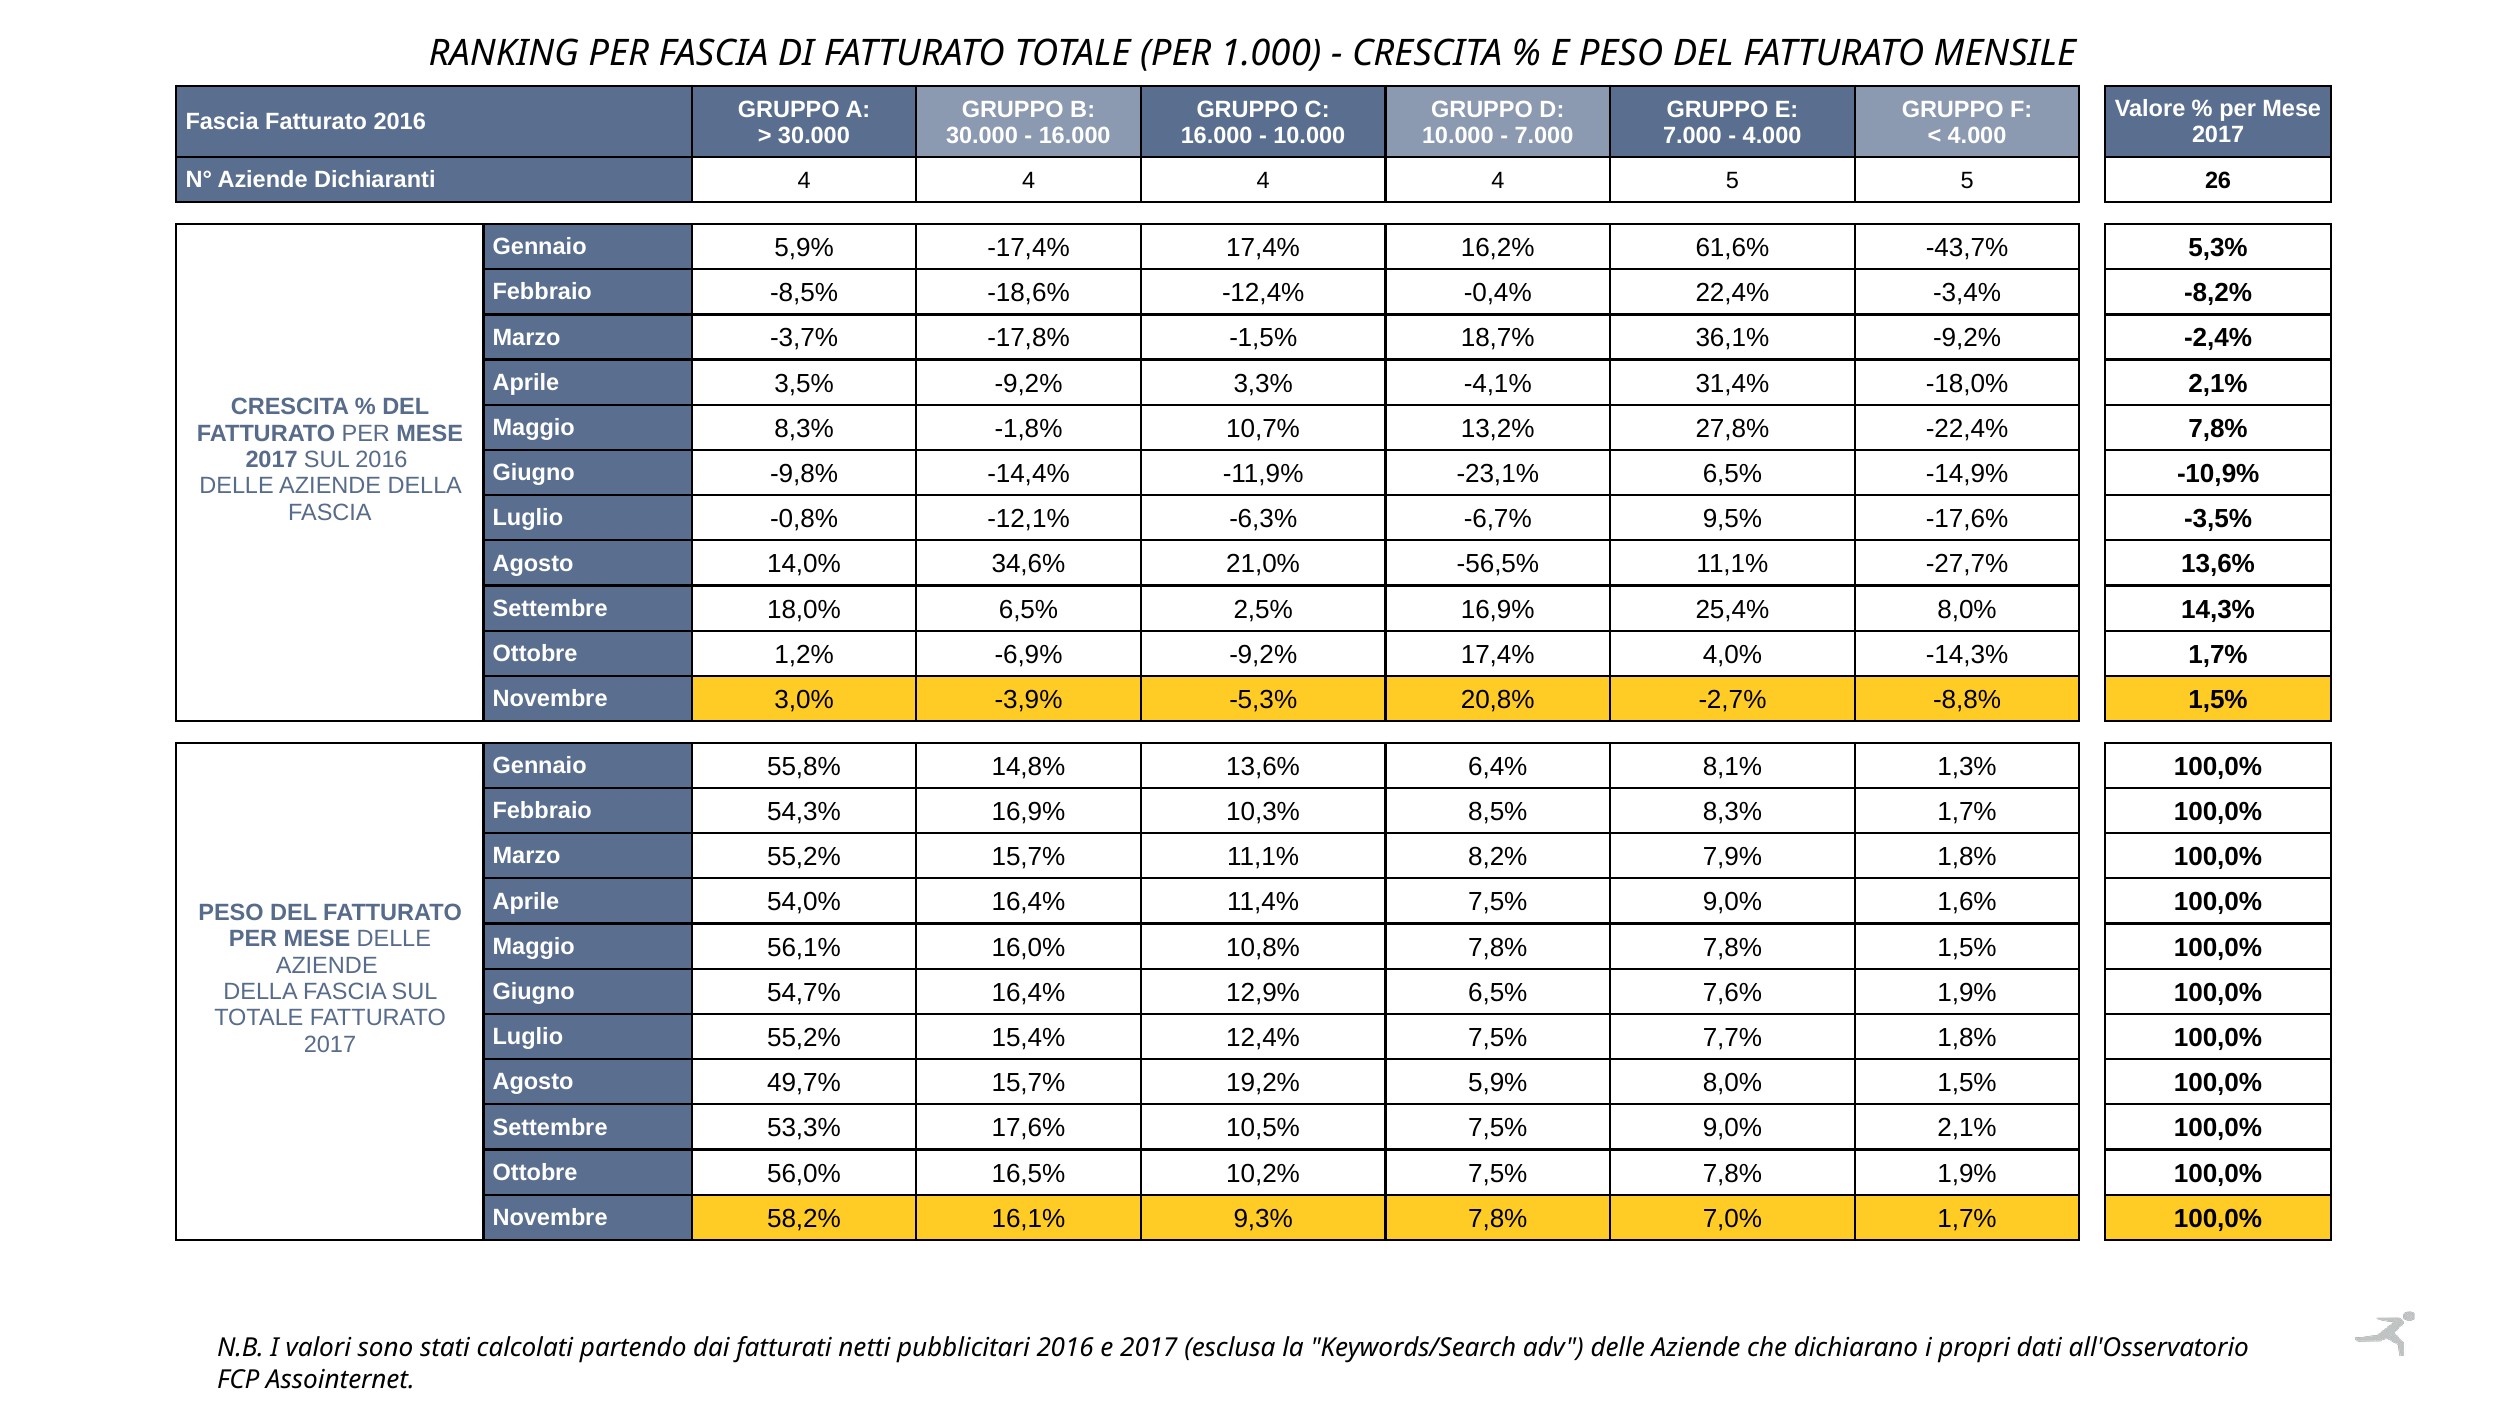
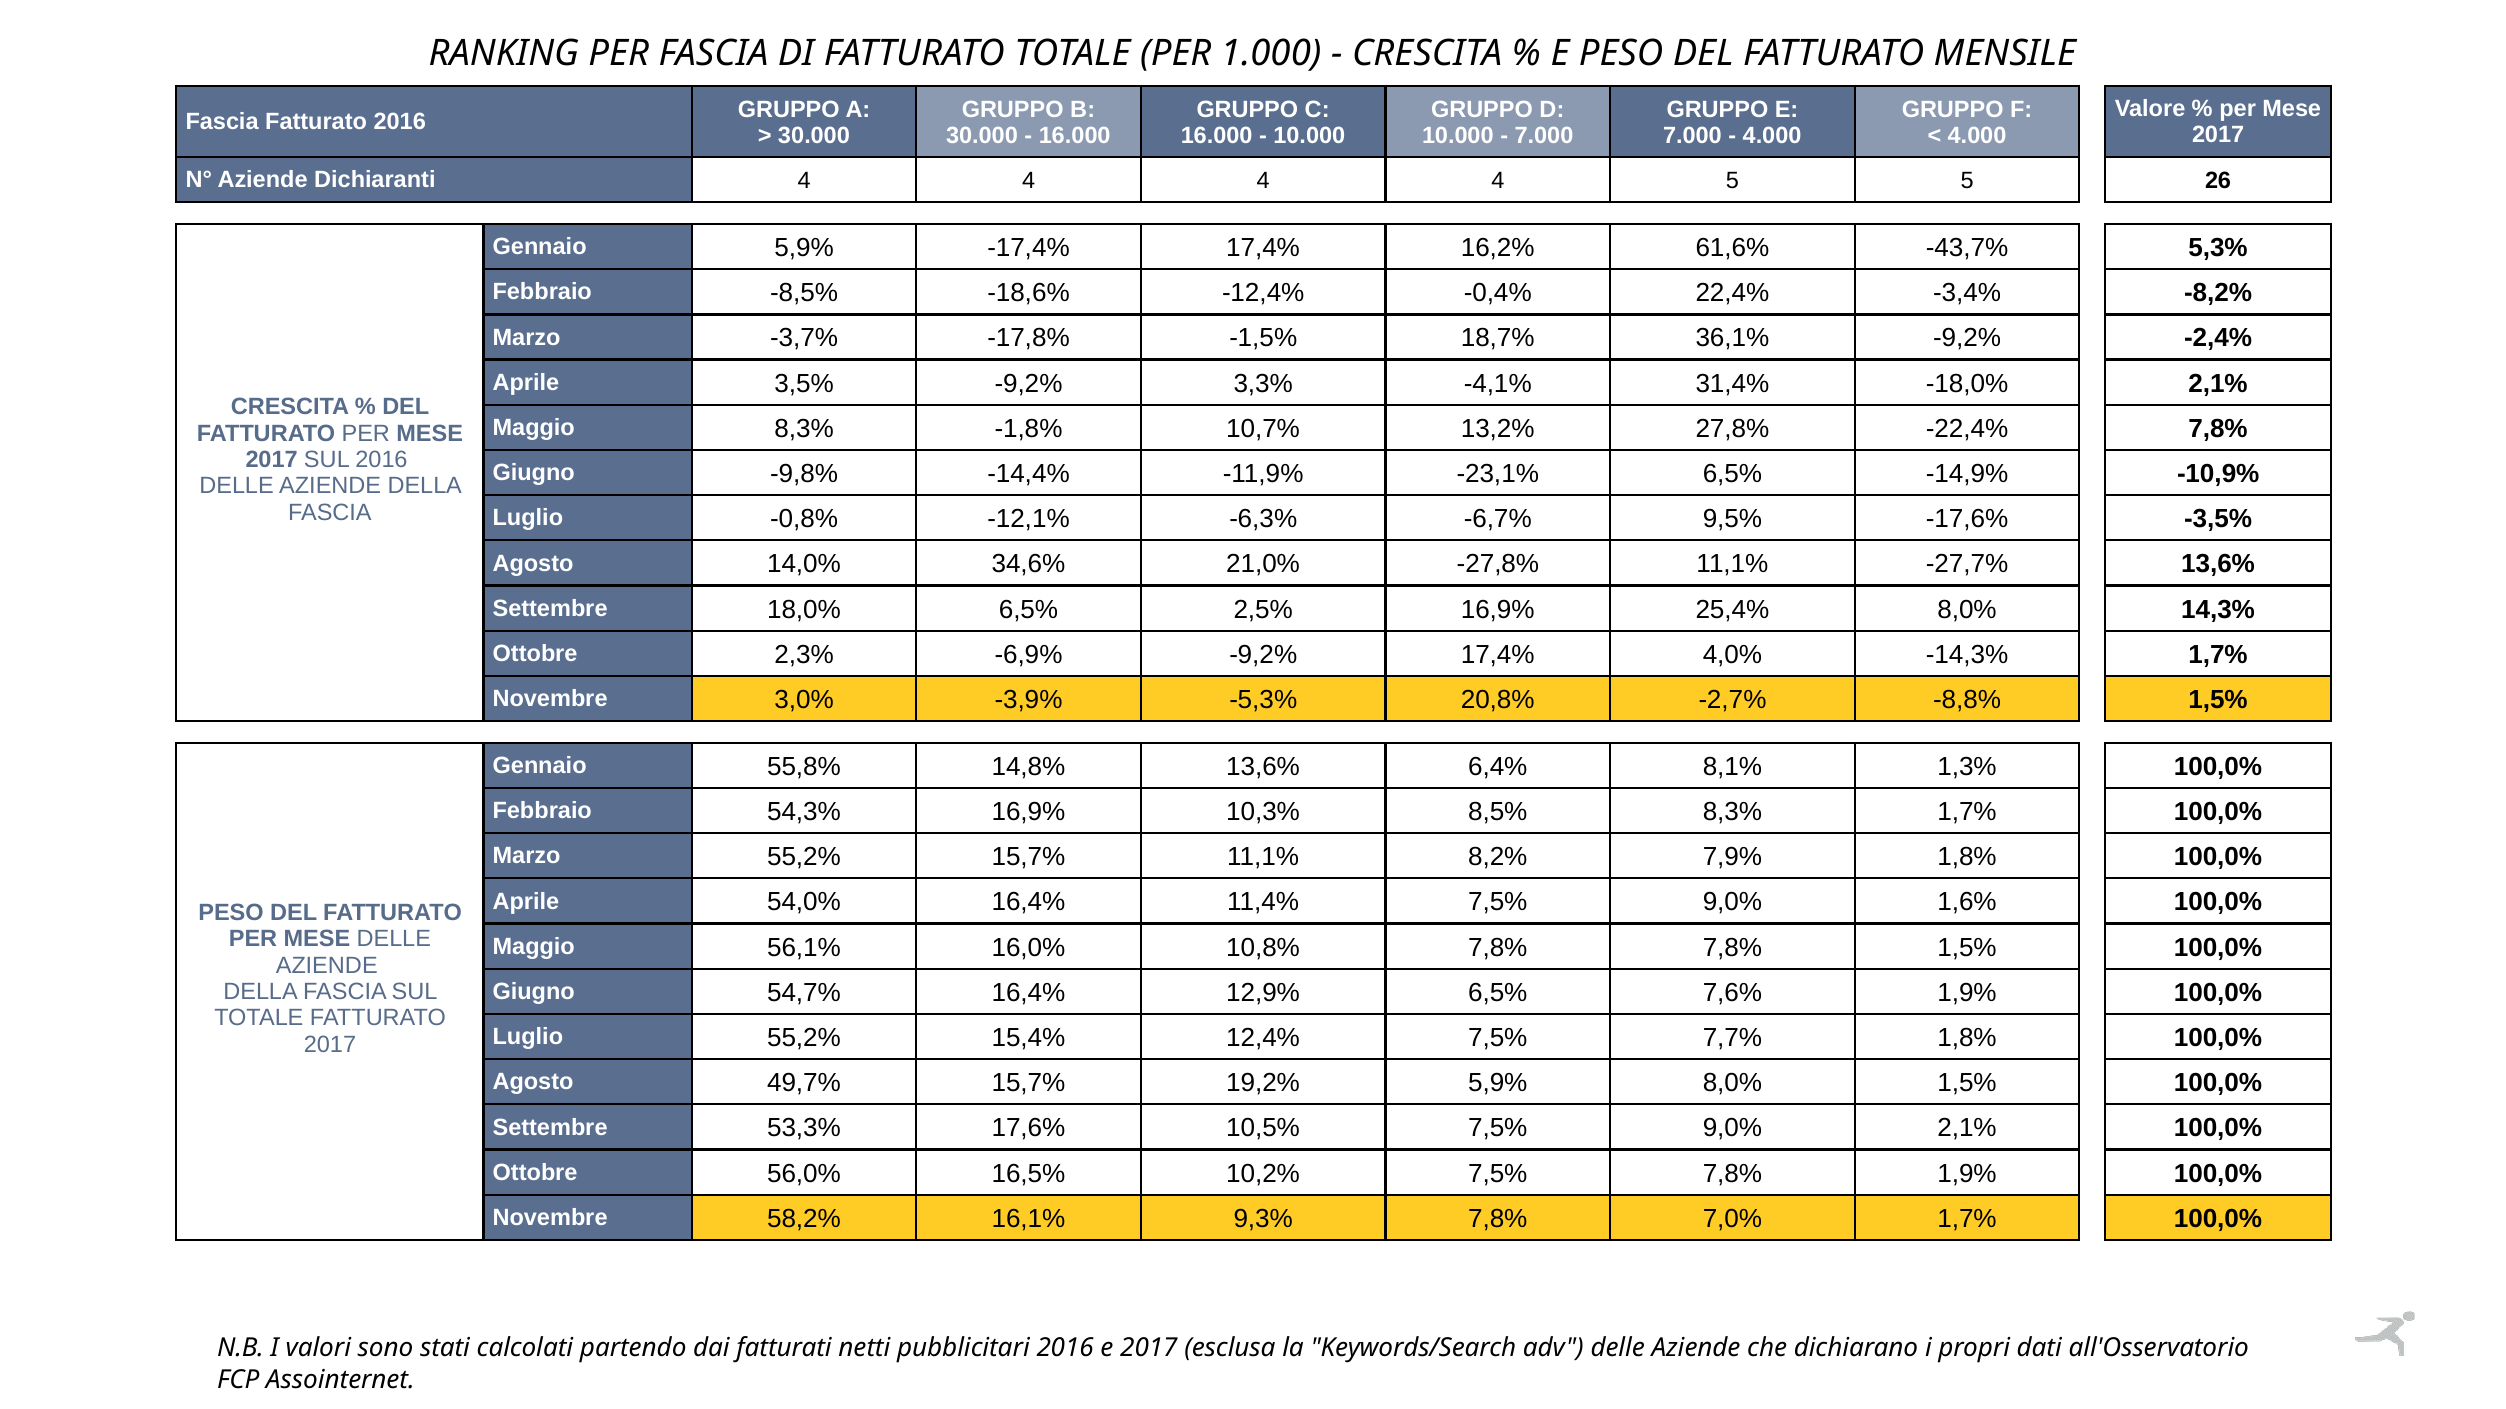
-56,5%: -56,5% -> -27,8% (1498, 564)
1,2%: 1,2% -> 2,3% (804, 655)
